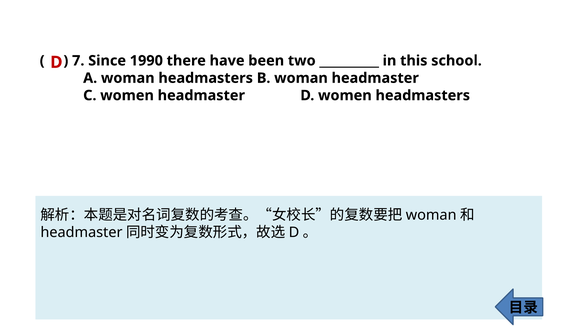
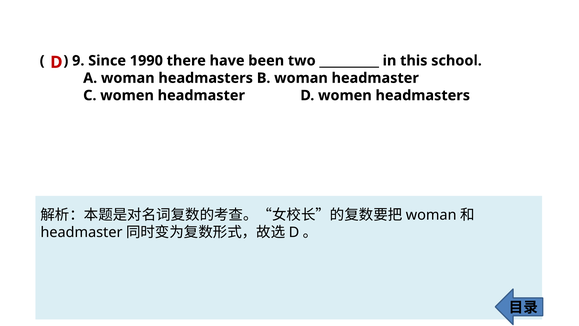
7: 7 -> 9 (78, 61)
